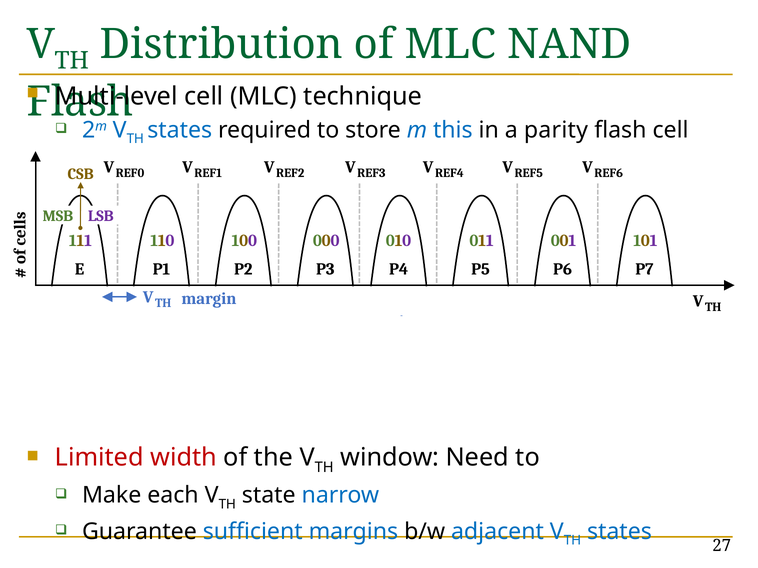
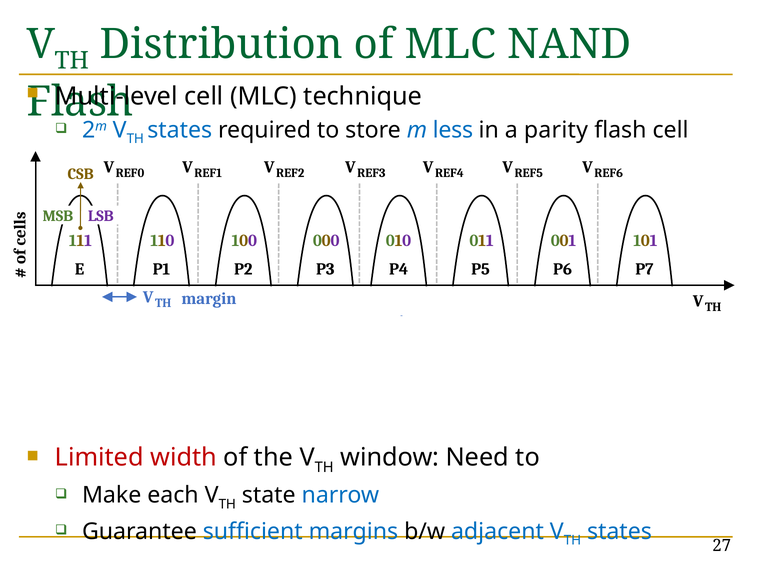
this: this -> less (453, 130)
